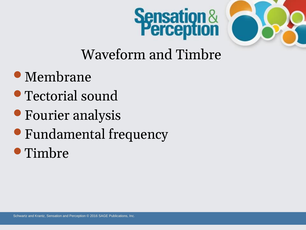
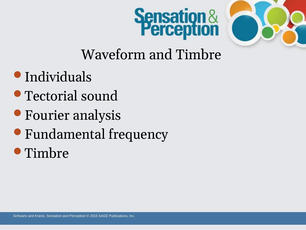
Membrane: Membrane -> Individuals (58, 77)
